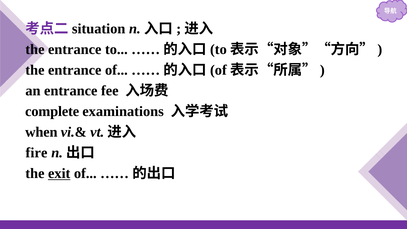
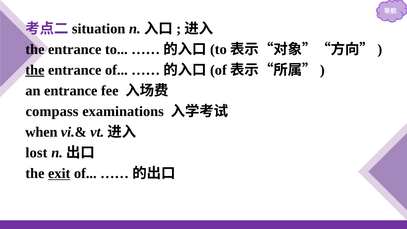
the underline: none -> present (35, 70)
complete: complete -> compass (52, 111)
fire: fire -> lost (36, 153)
